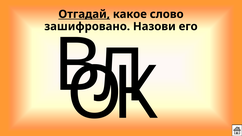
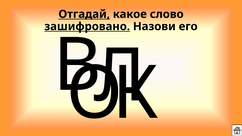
зашифровано underline: none -> present (87, 26)
